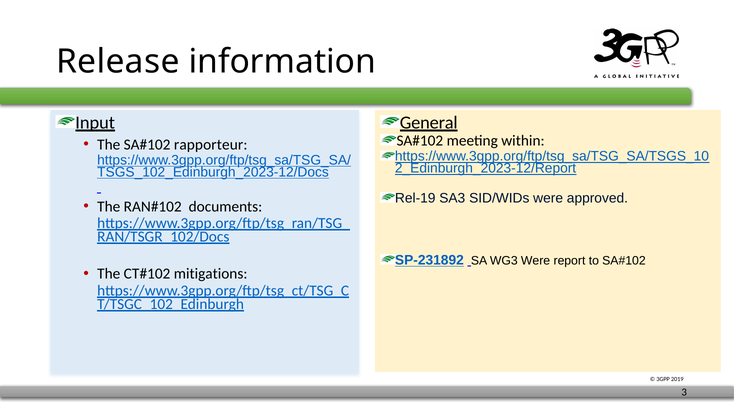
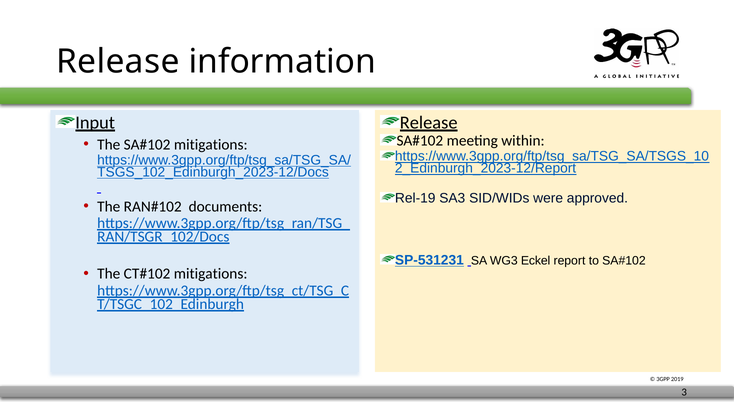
General: General -> Release (429, 122)
rapporteur: rapporteur -> mitigations (211, 144)
SP-231892: SP-231892 -> SP-531231 (429, 260)
WG3 Were: Were -> Eckel (536, 260)
